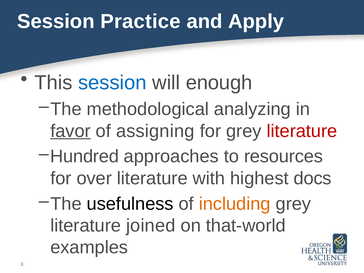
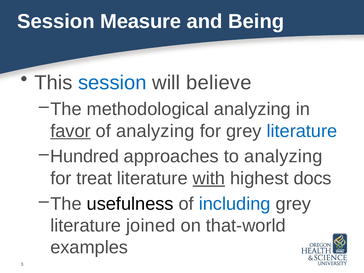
Practice: Practice -> Measure (141, 21)
Apply: Apply -> Being (256, 21)
enough: enough -> believe (219, 83)
of assigning: assigning -> analyzing (155, 131)
literature colour: red -> blue (302, 131)
to resources: resources -> analyzing (283, 156)
over: over -> treat (94, 178)
with underline: none -> present (209, 178)
including colour: orange -> blue (235, 204)
